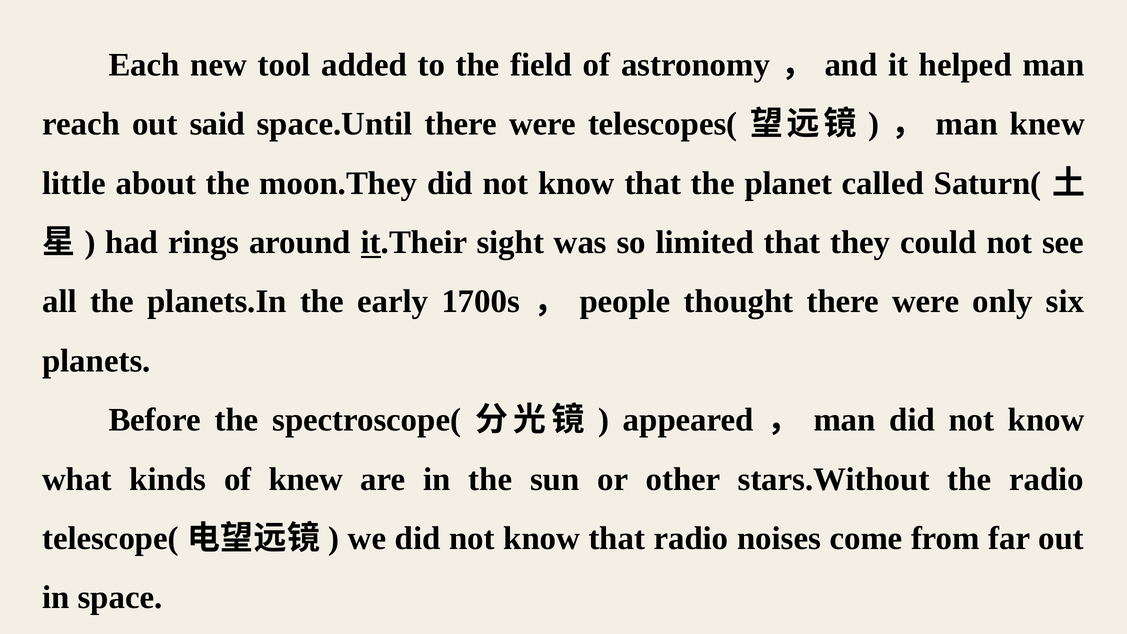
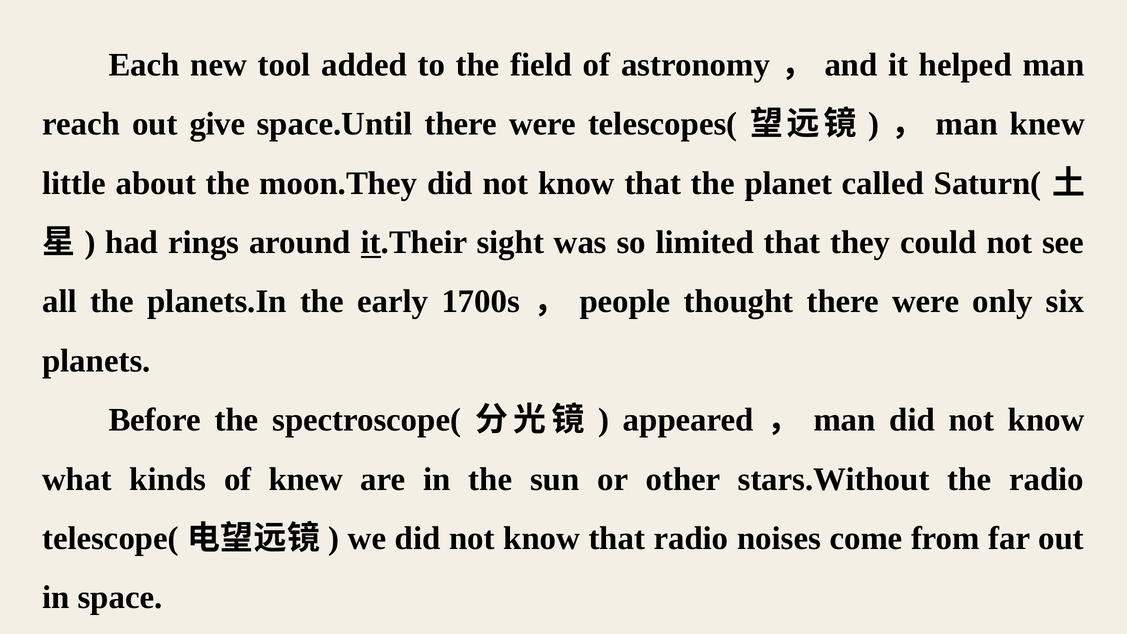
said: said -> give (217, 124)
